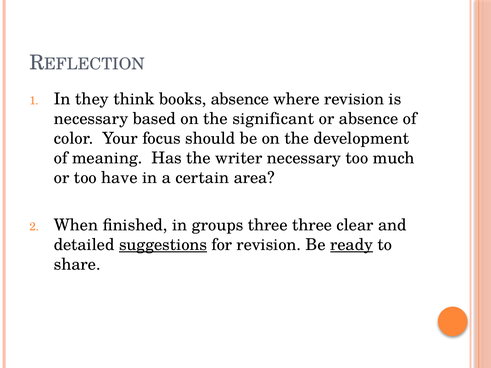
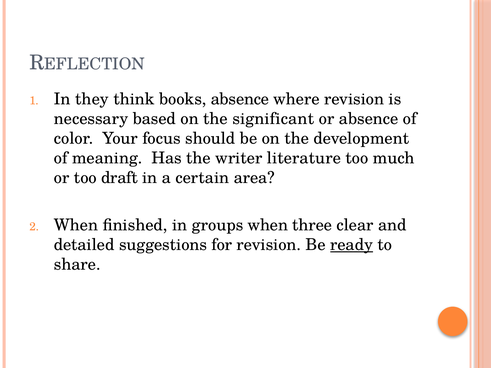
writer necessary: necessary -> literature (304, 158)
have: have -> draft (119, 178)
groups three: three -> when (268, 225)
suggestions underline: present -> none (163, 245)
